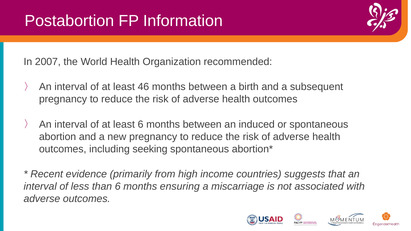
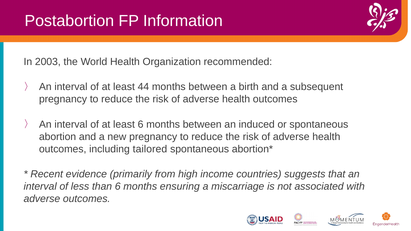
2007: 2007 -> 2003 (48, 62)
46: 46 -> 44 (143, 87)
seeking: seeking -> tailored (150, 149)
